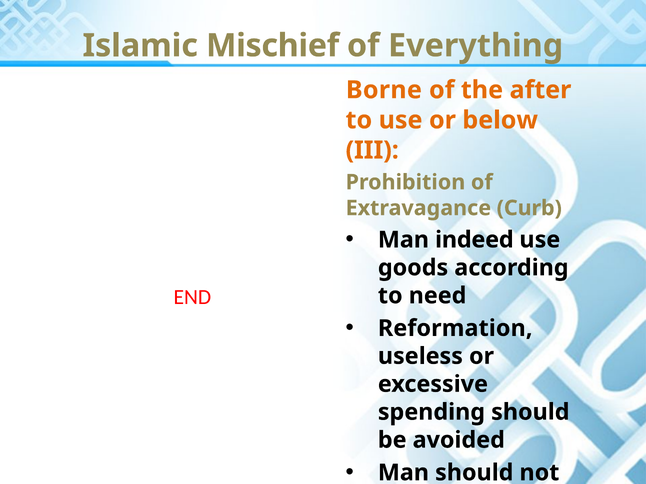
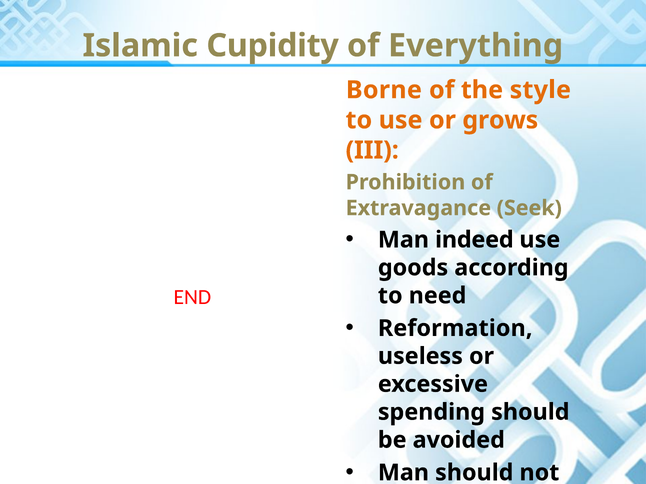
Mischief: Mischief -> Cupidity (273, 46)
after: after -> style (540, 90)
below: below -> grows (500, 120)
Curb: Curb -> Seek (529, 208)
